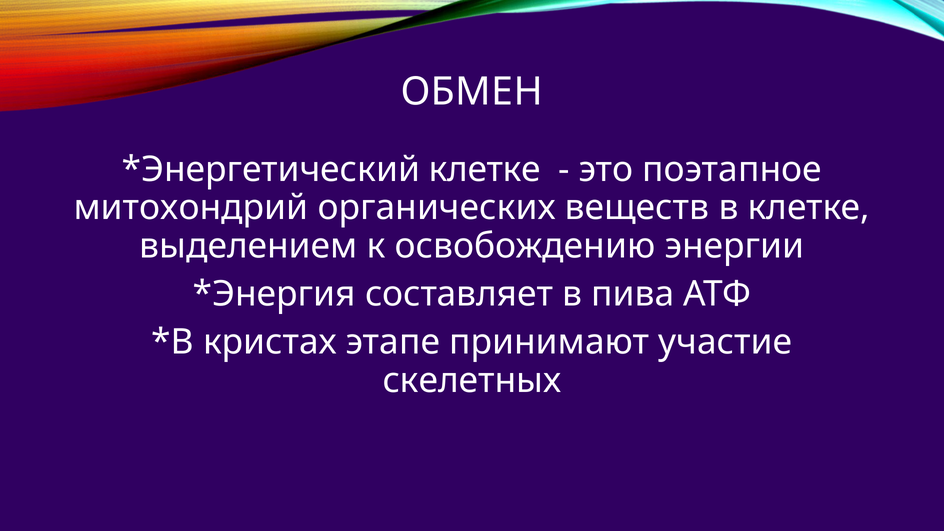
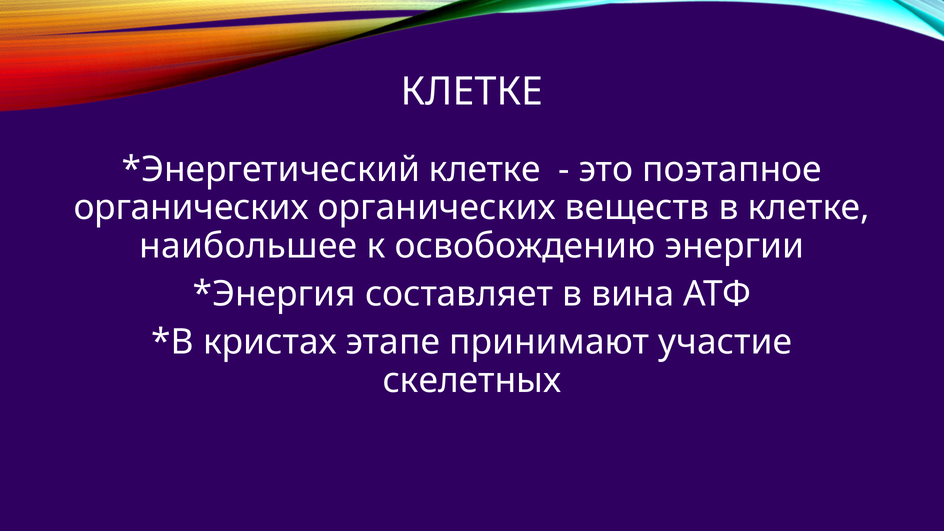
ОБМЕН: ОБМЕН -> КЛЕТКЕ (472, 92)
митохондрий: митохондрий -> органических (191, 208)
выделением: выделением -> наибольшее (248, 246)
пива: пива -> вина (633, 294)
